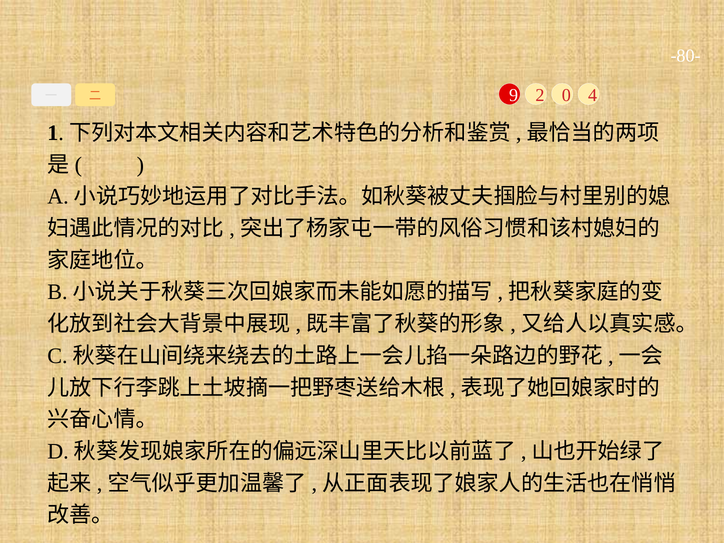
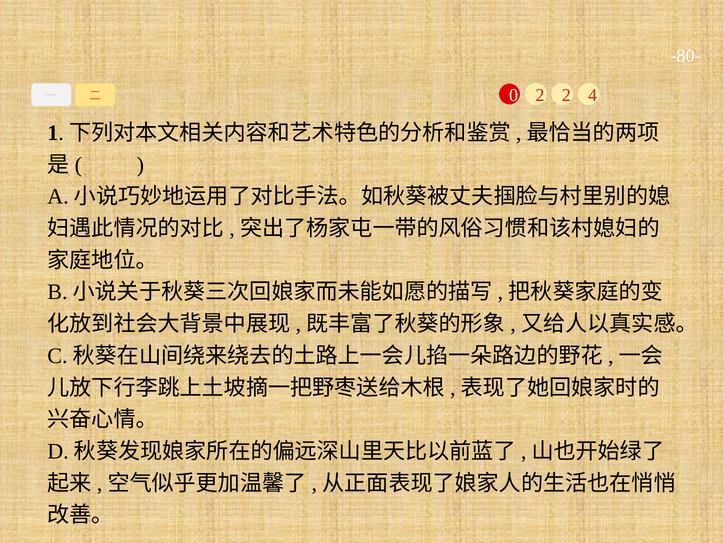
9: 9 -> 0 (514, 95)
2 0: 0 -> 2 (566, 95)
